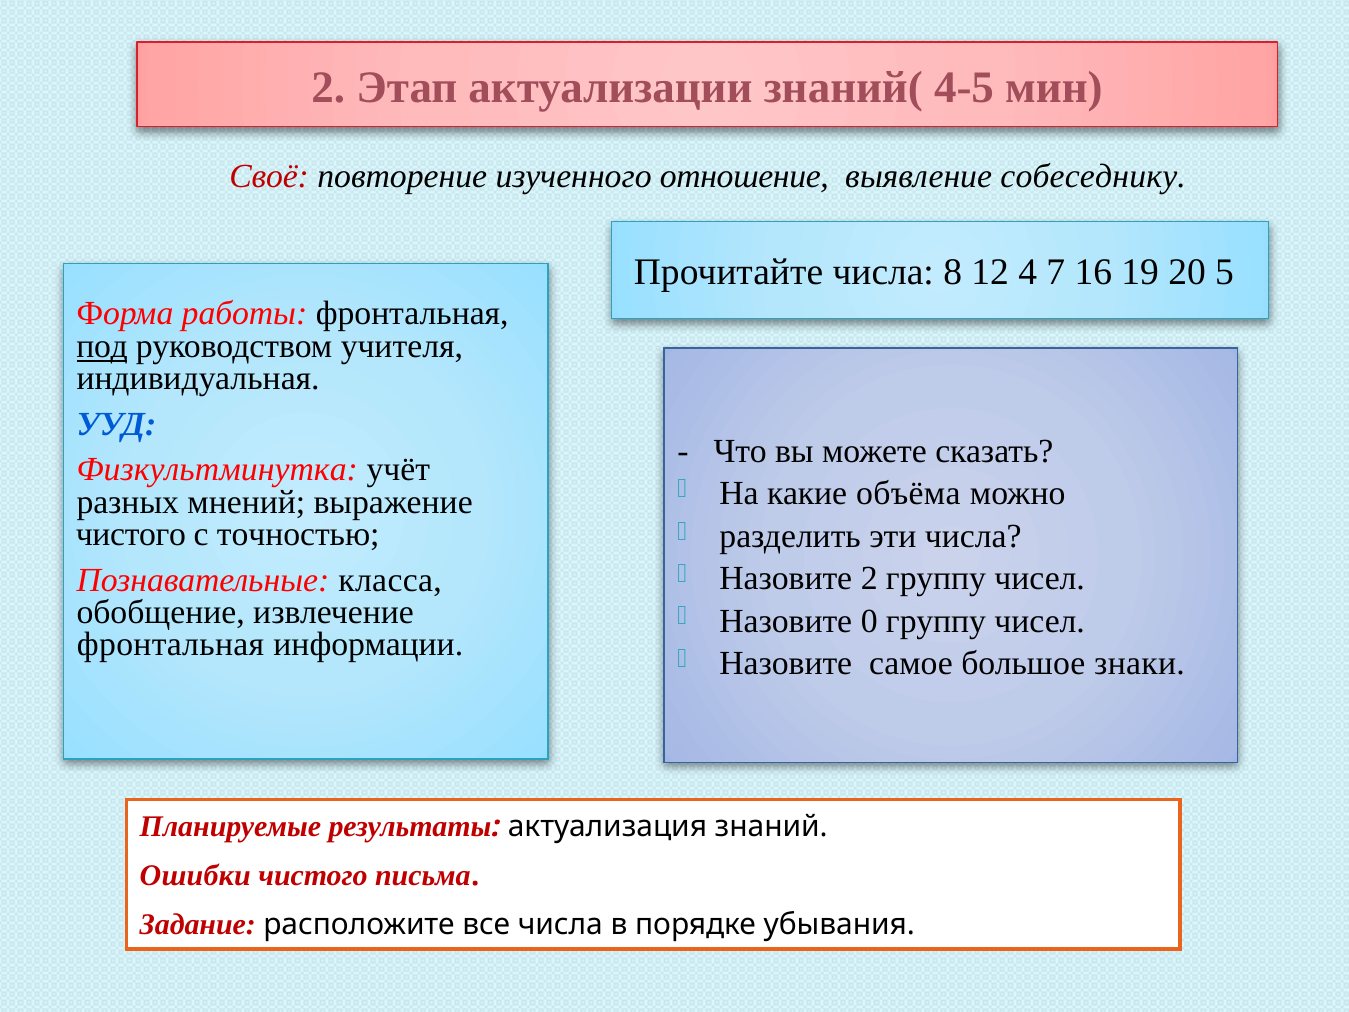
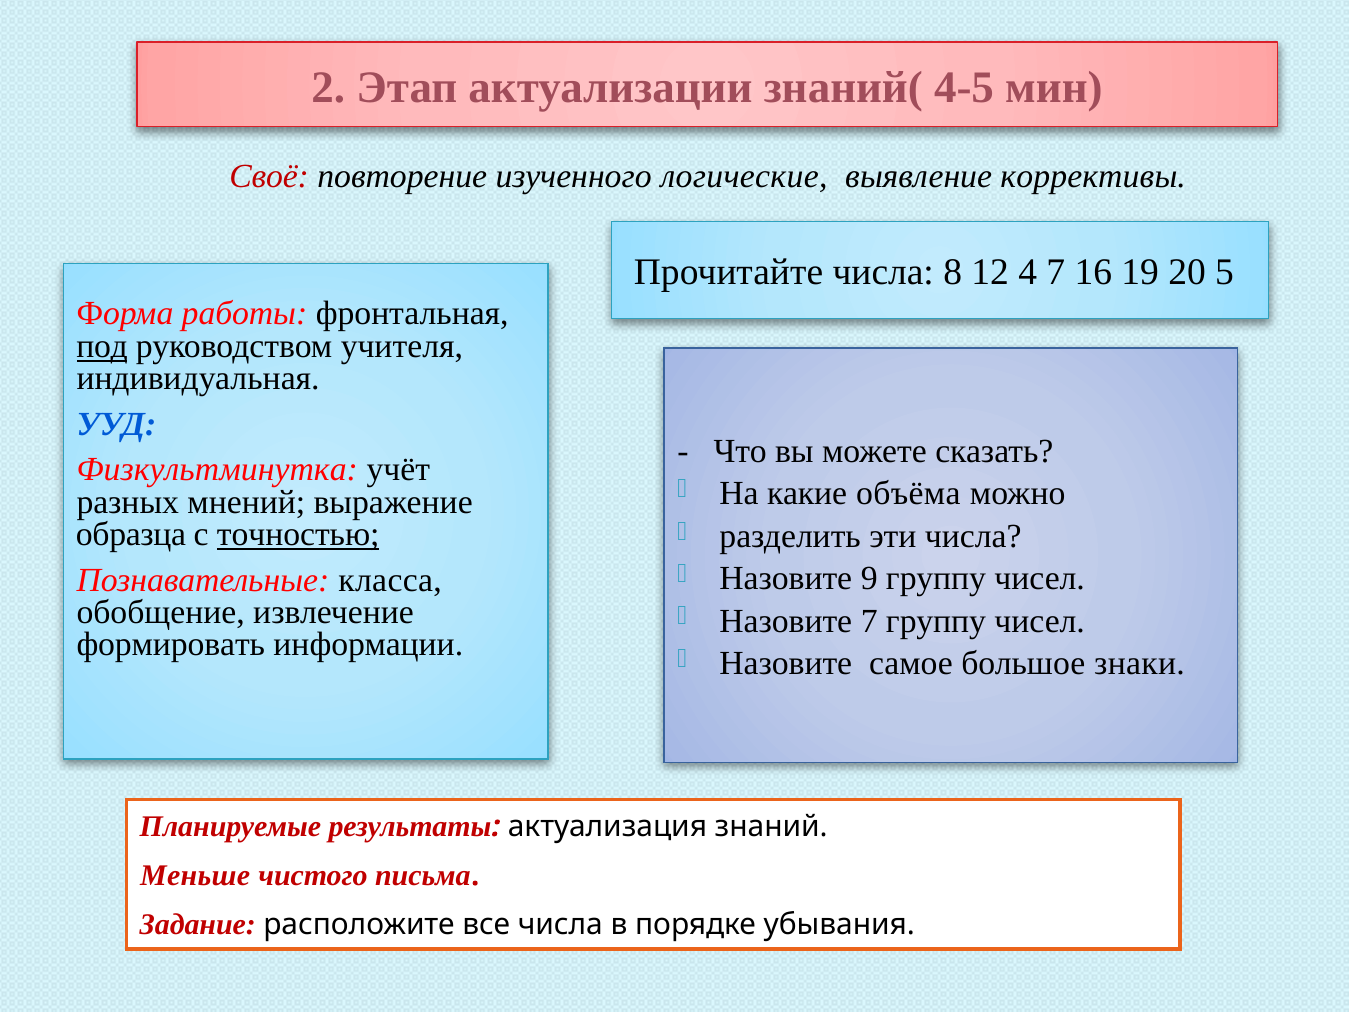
отношение: отношение -> логические (744, 177)
собеседнику: собеседнику -> коррективы (1093, 177)
чистого: чистого -> образца (131, 534)
точностью underline: none -> present (298, 534)
Назовите 2: 2 -> 9 (869, 578)
Назовите 0: 0 -> 7 (869, 621)
фронтальная: фронтальная -> формировать (171, 645)
Ошибки: Ошибки -> Меньше (195, 875)
